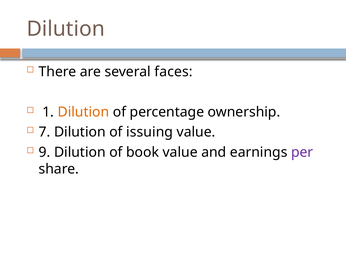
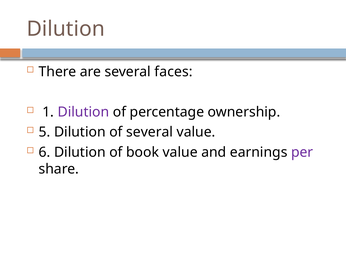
Dilution colour: orange -> purple (83, 112)
7: 7 -> 5 (45, 132)
of issuing: issuing -> several (150, 132)
9: 9 -> 6 (45, 152)
